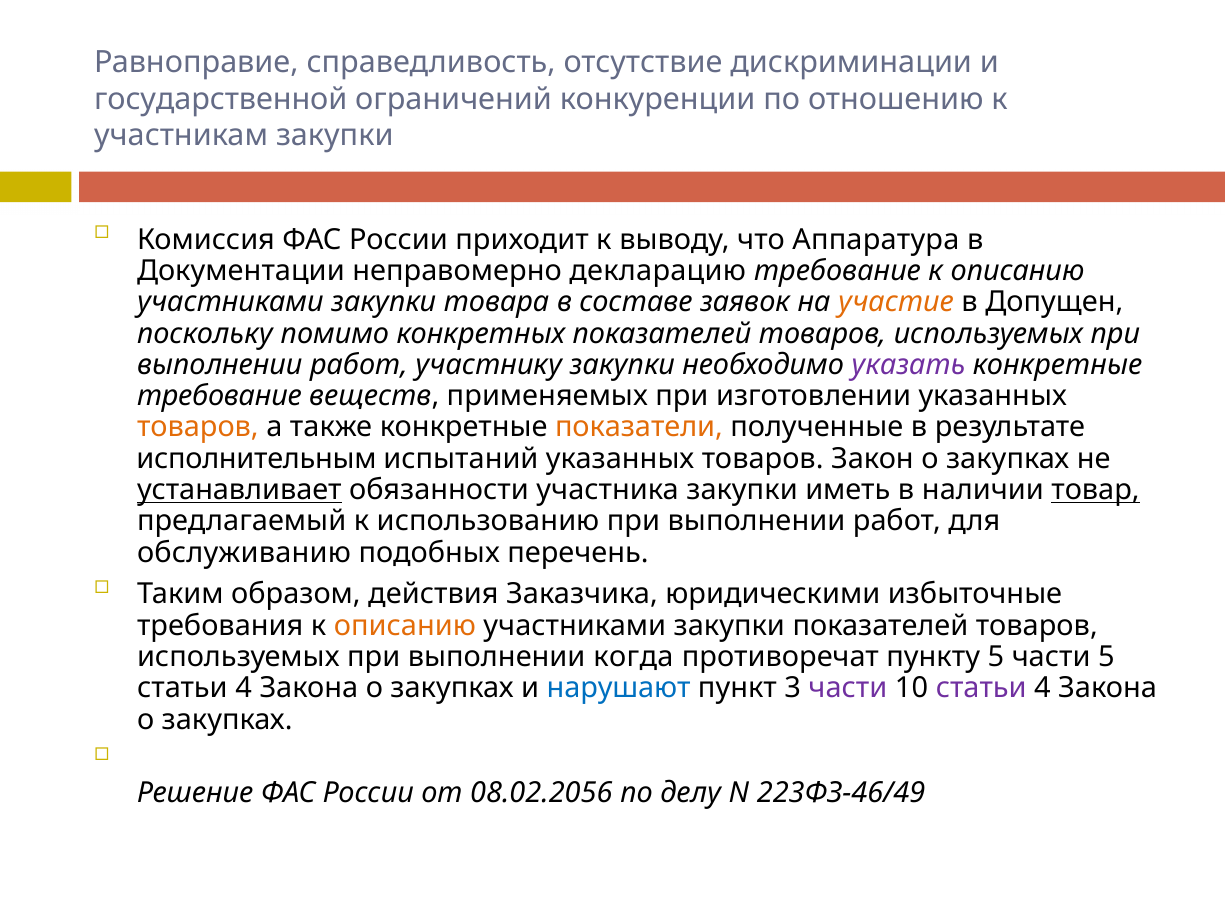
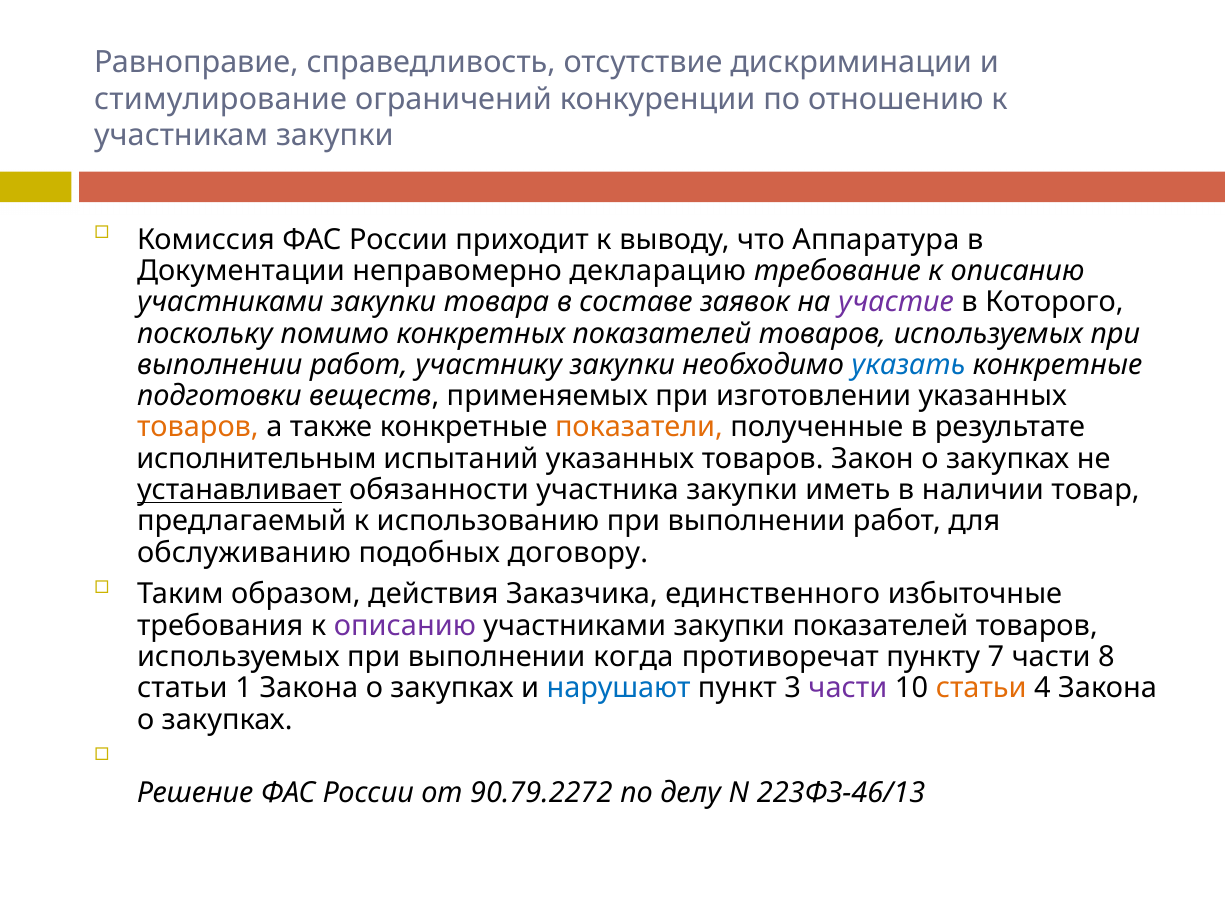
государственной: государственной -> стимулирование (221, 99)
участие colour: orange -> purple (896, 302)
Допущен: Допущен -> Которого (1054, 302)
указать colour: purple -> blue (908, 365)
требование: требование -> подготовки (219, 396)
товар underline: present -> none (1095, 490)
перечень: перечень -> договору (578, 552)
юридическими: юридическими -> единственного (773, 594)
описанию colour: orange -> purple (405, 626)
пункту 5: 5 -> 7 (996, 657)
части 5: 5 -> 8 (1106, 657)
4: 4 -> 1 (244, 688)
статьи colour: purple -> orange (981, 688)
08.02.2056: 08.02.2056 -> 90.79.2272 (541, 792)
223ФЗ-46/49: 223ФЗ-46/49 -> 223ФЗ-46/13 (841, 792)
